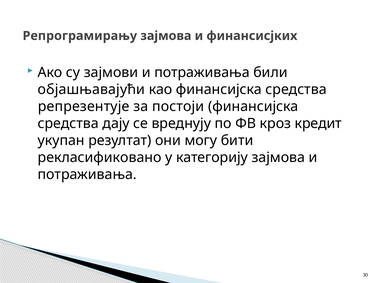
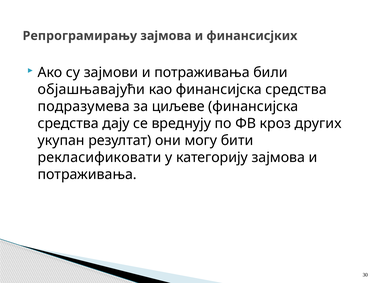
репрезентује: репрезентује -> подразумева (84, 106)
постоји: постоји -> циљеве (178, 106)
кредит: кредит -> других (318, 123)
рекласификовано: рекласификовано -> рекласификовати (100, 157)
